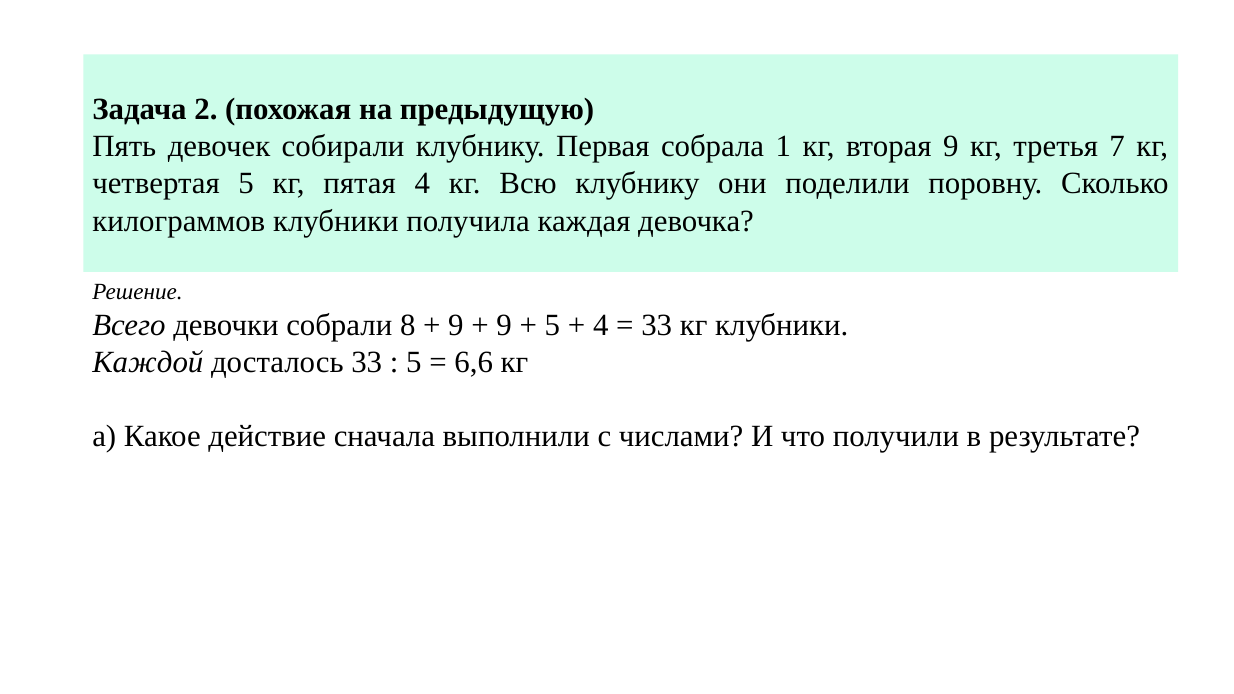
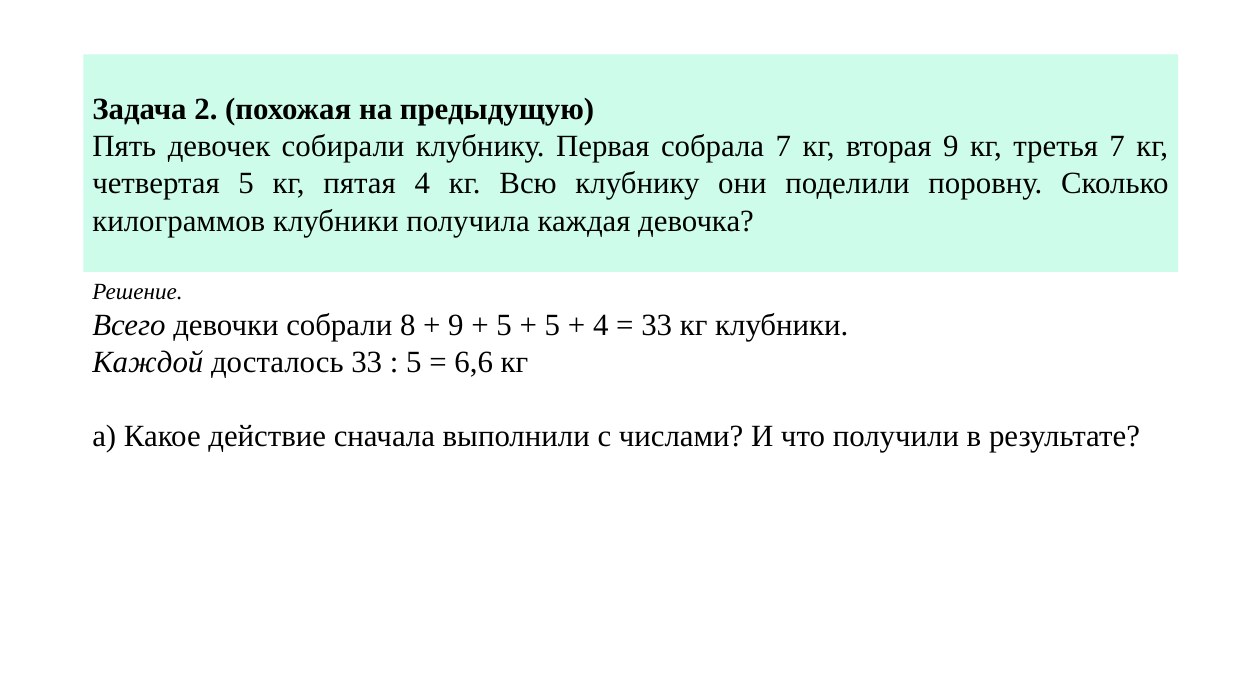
собрала 1: 1 -> 7 (783, 147)
9: 9 -> 5 (504, 325)
